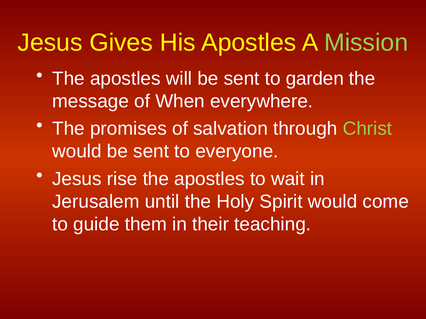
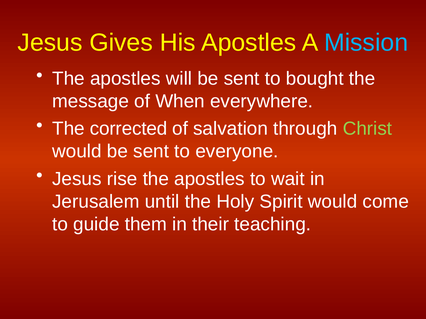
Mission colour: light green -> light blue (366, 43)
garden: garden -> bought (315, 79)
promises: promises -> corrected (129, 129)
